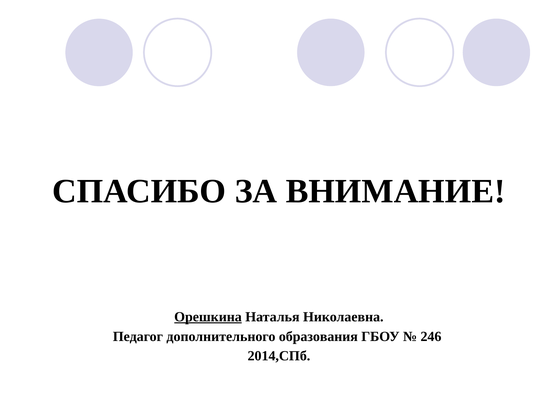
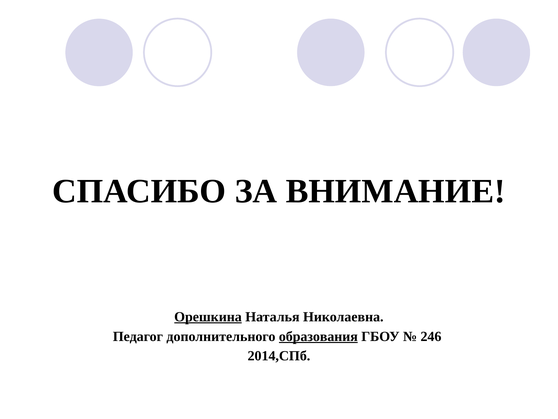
образования underline: none -> present (318, 336)
